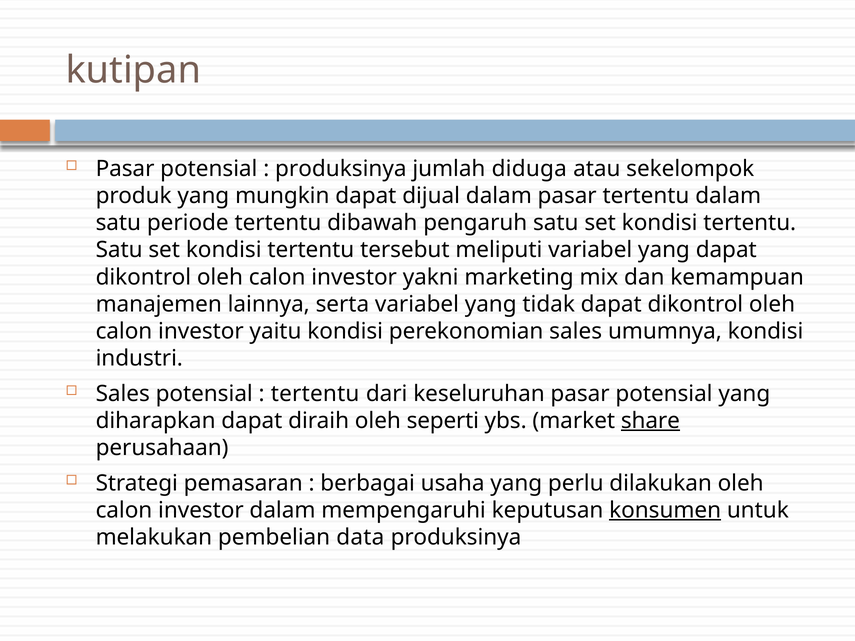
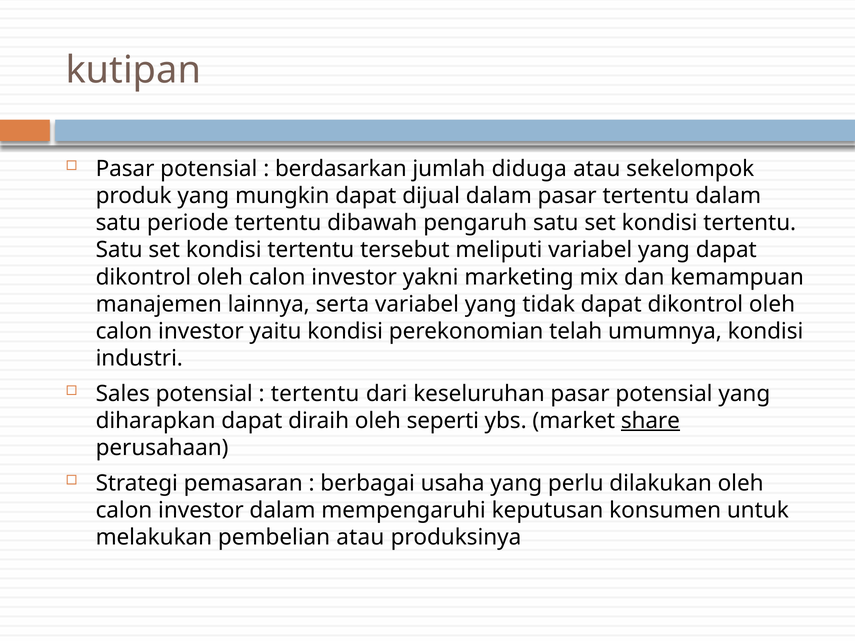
produksinya: produksinya -> berdasarkan (341, 169)
perekonomian sales: sales -> telah (576, 331)
konsumen underline: present -> none (665, 510)
pembelian data: data -> atau (360, 537)
